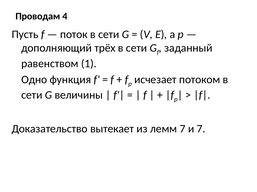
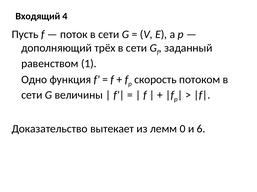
Проводам: Проводам -> Входящий (38, 16)
исчезает: исчезает -> скорость (155, 80)
лемм 7: 7 -> 0 (183, 129)
и 7: 7 -> 6 (201, 129)
